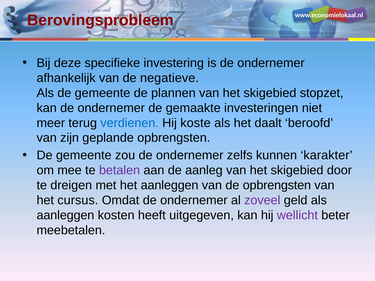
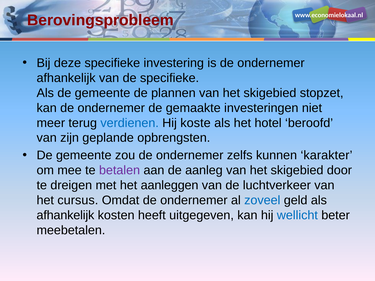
de negatieve: negatieve -> specifieke (170, 78)
daalt: daalt -> hotel (268, 123)
de opbrengsten: opbrengsten -> luchtverkeer (277, 185)
zoveel colour: purple -> blue (262, 200)
aanleggen: aanleggen -> afhankelijk (65, 215)
wellicht colour: purple -> blue (297, 215)
